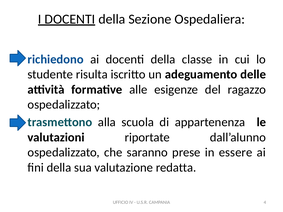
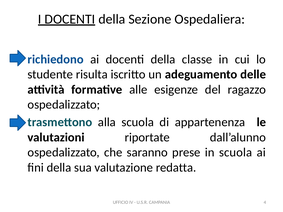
in essere: essere -> scuola (236, 153)
